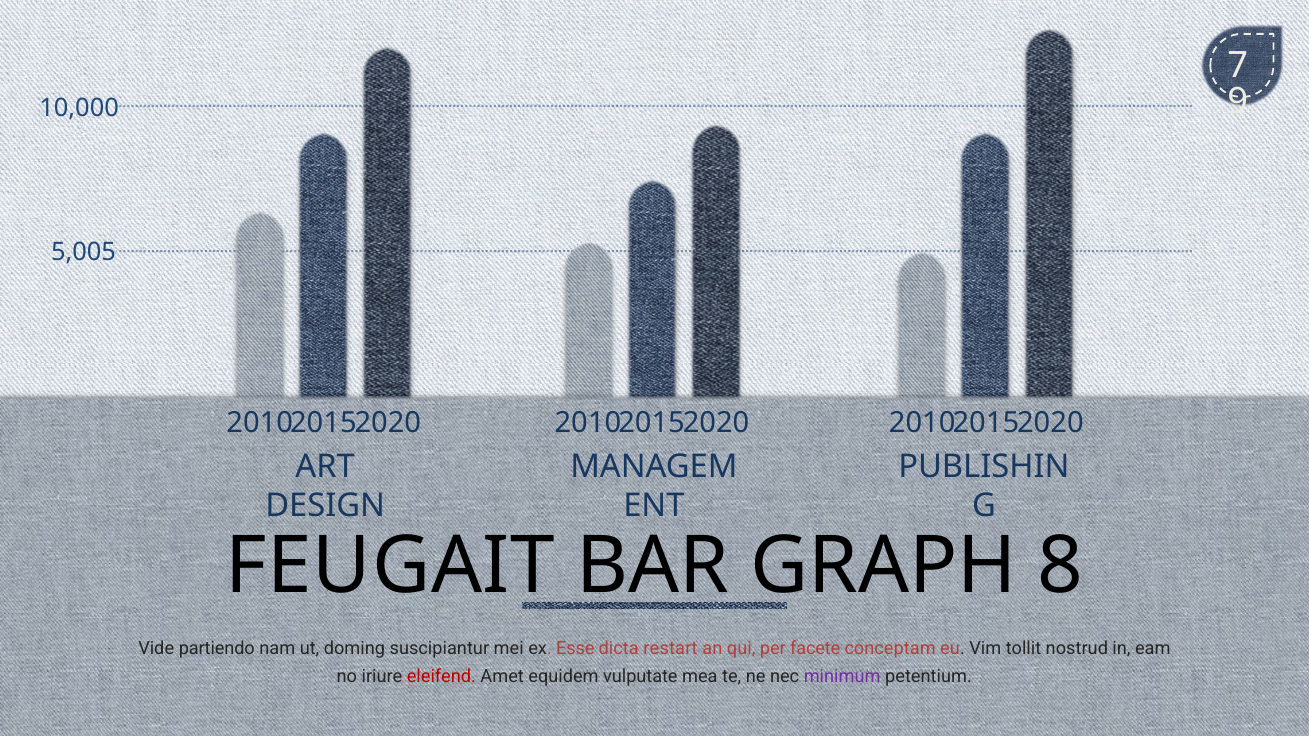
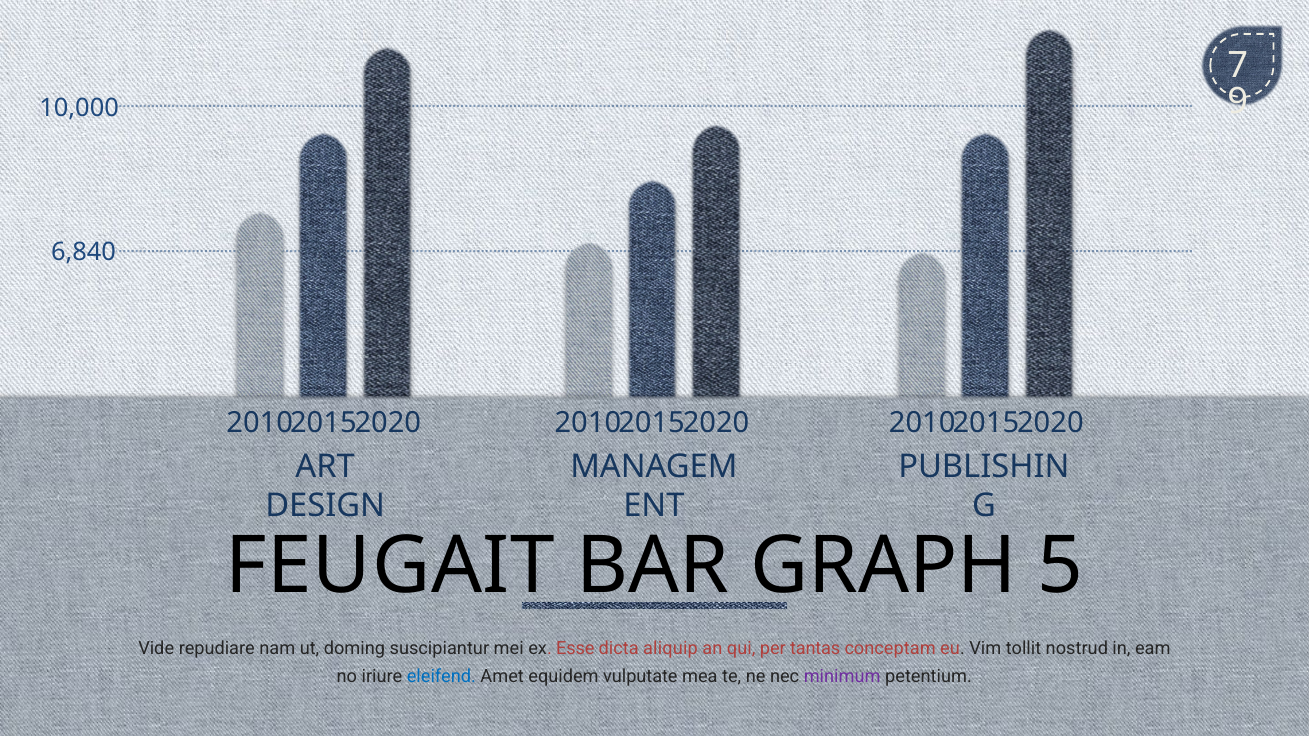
5,005: 5,005 -> 6,840 (84, 253)
8: 8 -> 5 (1060, 567)
partiendo: partiendo -> repudiare (217, 649)
restart: restart -> aliquip (670, 649)
facete: facete -> tantas (815, 649)
eleifend colour: red -> blue (441, 677)
